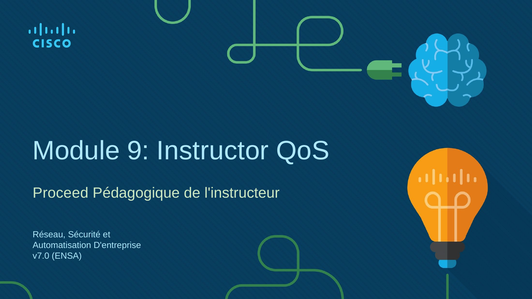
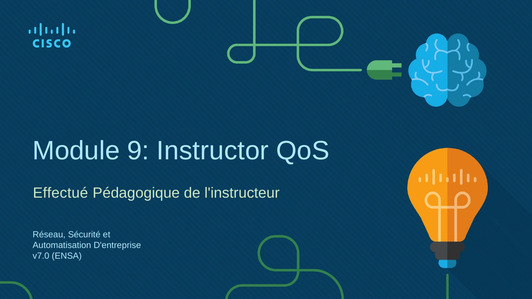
Proceed: Proceed -> Effectué (60, 193)
